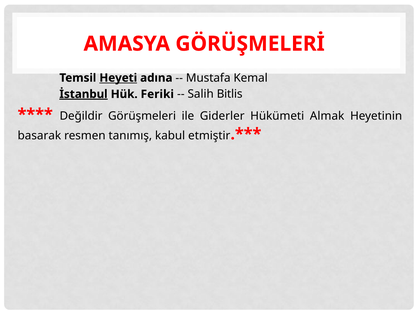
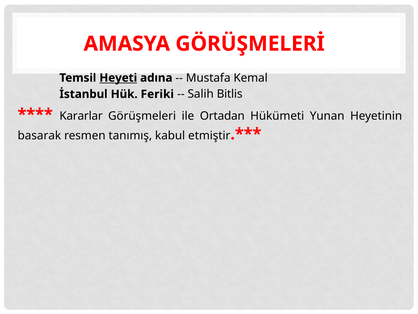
İstanbul underline: present -> none (84, 94)
Değildir: Değildir -> Kararlar (81, 116)
Giderler: Giderler -> Ortadan (222, 116)
Almak: Almak -> Yunan (327, 116)
